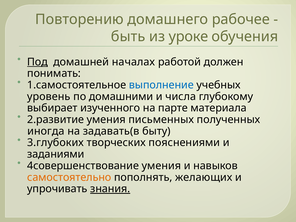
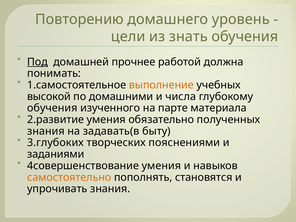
рабочее: рабочее -> уровень (241, 19)
быть: быть -> цели (128, 37)
уроке: уроке -> знать (188, 37)
началах: началах -> прочнее (133, 62)
должен: должен -> должна (224, 62)
выполнение colour: blue -> orange (161, 85)
уровень: уровень -> высокой (49, 97)
выбирает: выбирает -> обучения (52, 108)
письменных: письменных -> обязательно (161, 120)
иногда: иногда -> знания (46, 131)
желающих: желающих -> становятся (204, 177)
знания underline: present -> none (110, 189)
